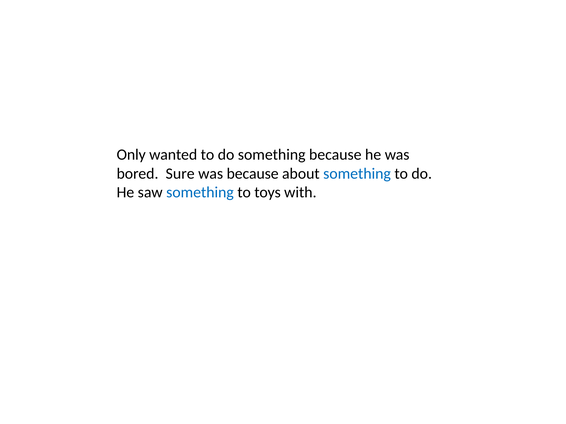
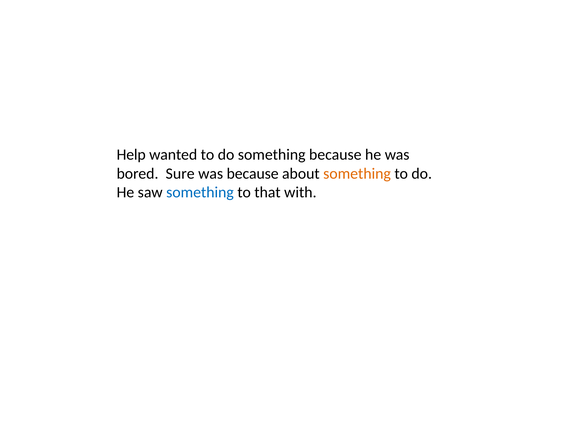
Only: Only -> Help (131, 155)
something colour: blue -> orange (357, 174)
toys: toys -> that (267, 193)
